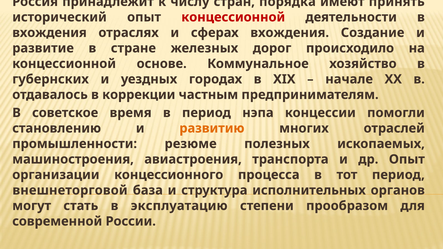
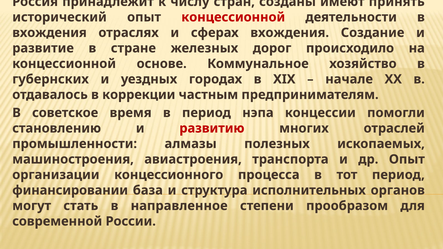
порядка: порядка -> созданы (288, 2)
развитию colour: orange -> red (212, 128)
резюме: резюме -> алмазы (191, 144)
внешнеторговой: внешнеторговой -> финансировании (70, 190)
эксплуатацию: эксплуатацию -> направленное (179, 206)
